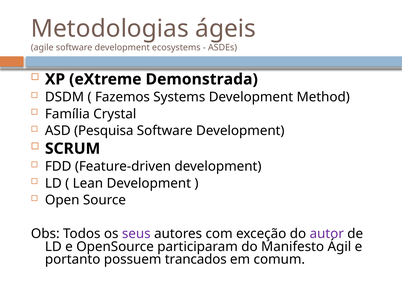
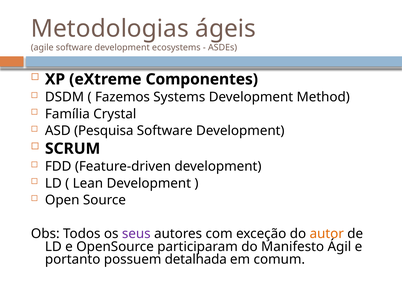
Demonstrada: Demonstrada -> Componentes (202, 79)
autor colour: purple -> orange (327, 233)
trancados: trancados -> detalhada (196, 259)
